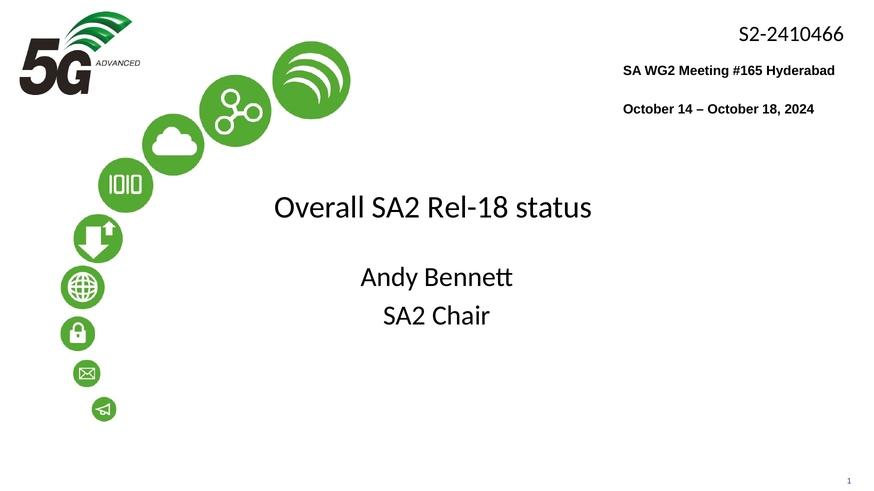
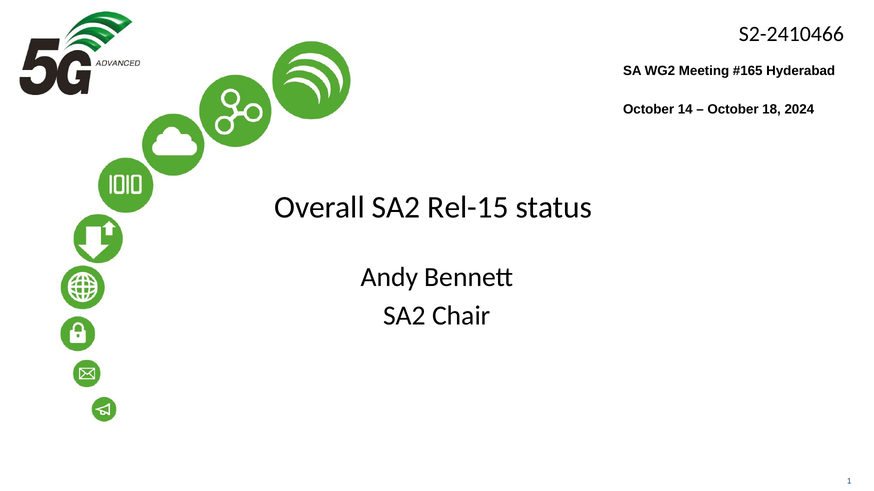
Rel-18: Rel-18 -> Rel-15 (468, 208)
